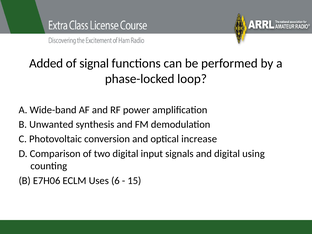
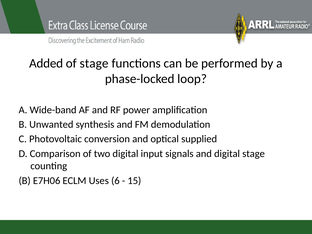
of signal: signal -> stage (94, 63)
increase: increase -> supplied (199, 139)
digital using: using -> stage (254, 154)
